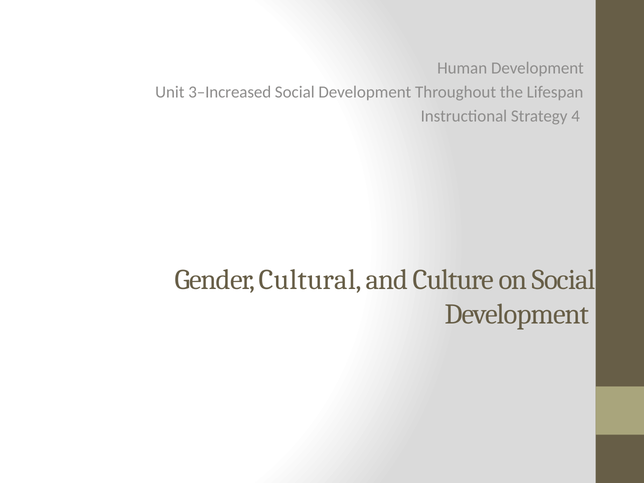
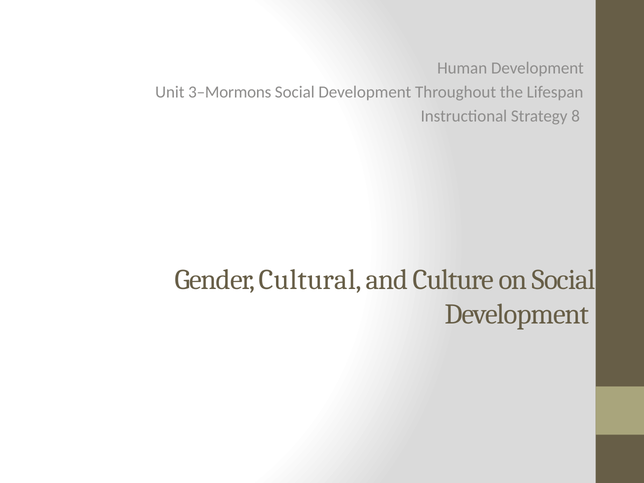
3–Increased: 3–Increased -> 3–Mormons (230, 92)
4: 4 -> 8 (576, 116)
